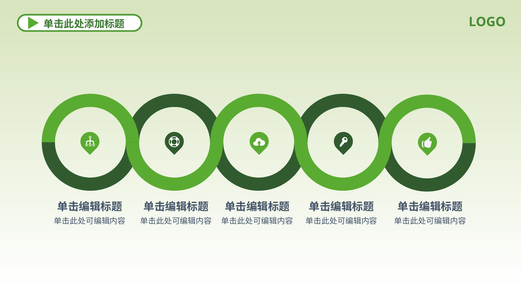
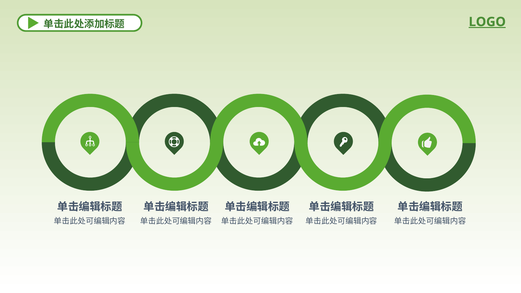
LOGO underline: none -> present (487, 22)
